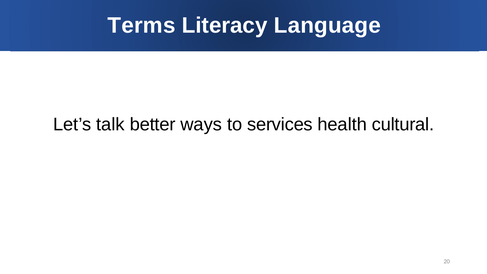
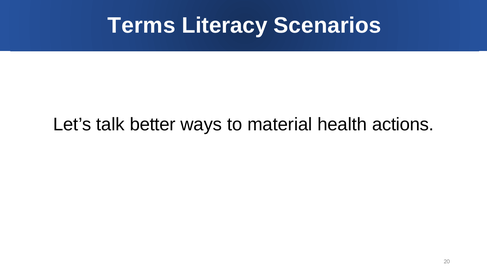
Language: Language -> Scenarios (327, 25)
services: services -> material (280, 124)
cultural: cultural -> actions (403, 124)
